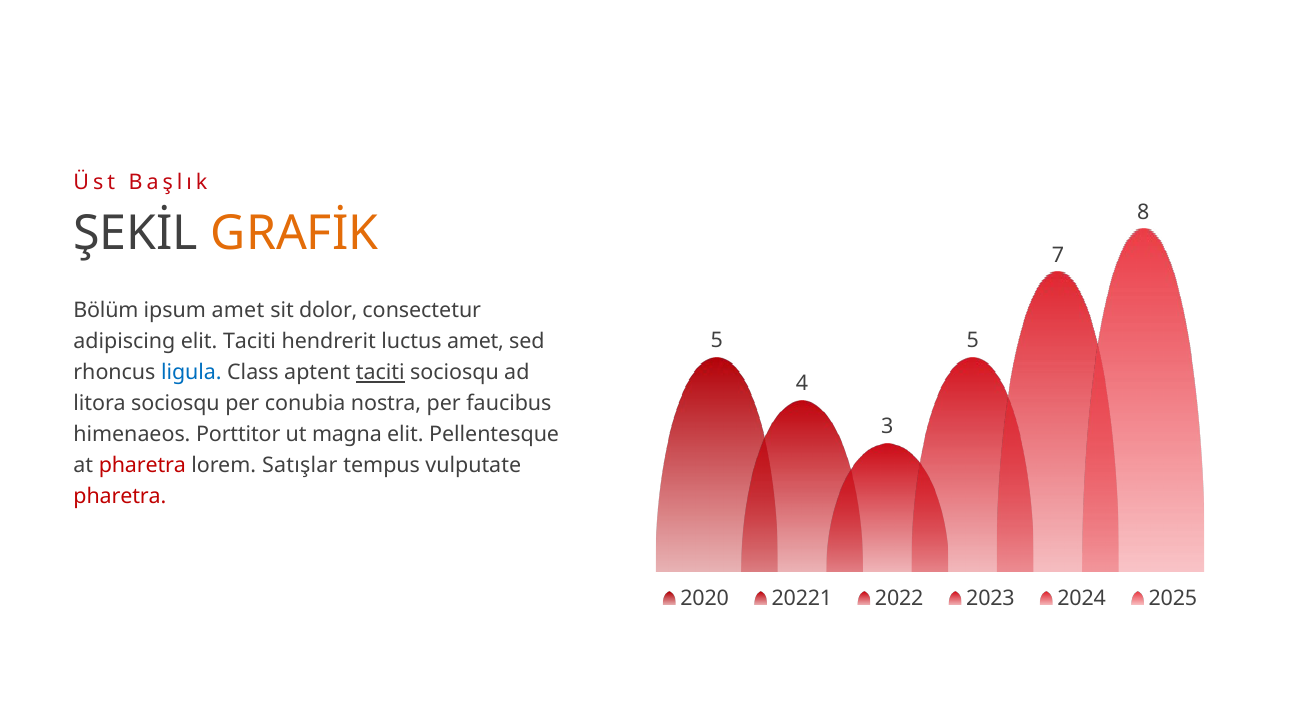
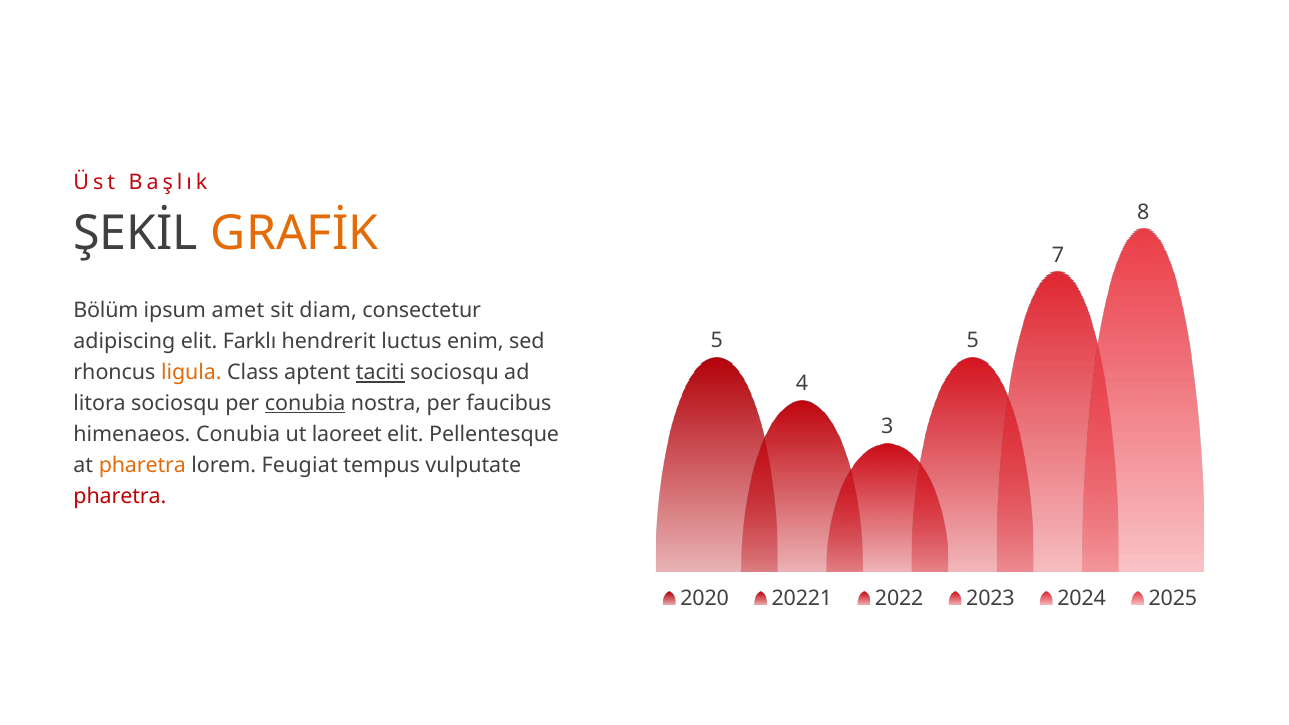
dolor: dolor -> diam (328, 311)
elit Taciti: Taciti -> Farklı (250, 342)
luctus amet: amet -> enim (475, 342)
ligula colour: blue -> orange (191, 373)
conubia underline: none -> present (305, 404)
himenaeos Porttitor: Porttitor -> Conubia (238, 434)
magna: magna -> laoreet (347, 434)
pharetra colour: red -> orange (142, 465)
Satışlar: Satışlar -> Feugiat (300, 465)
